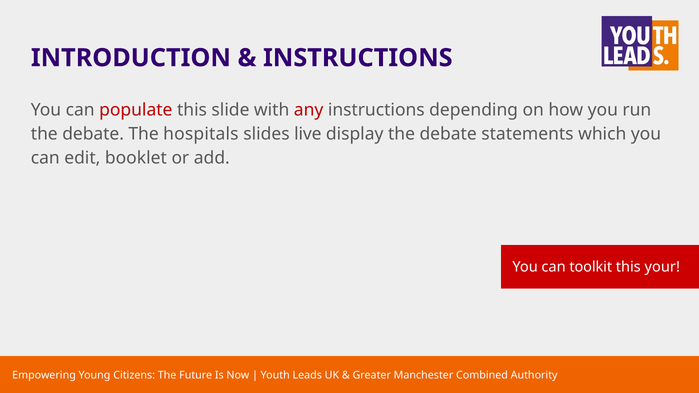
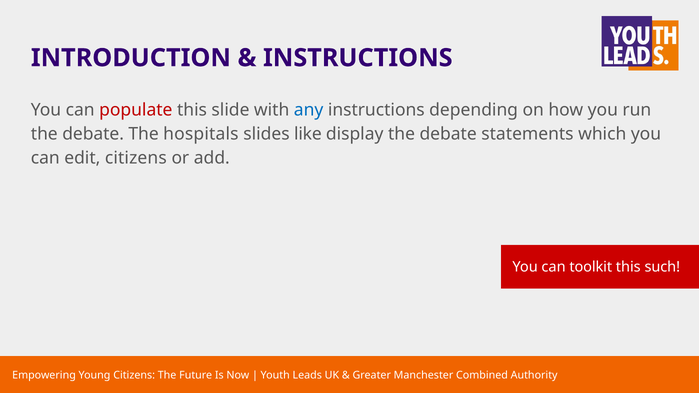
any colour: red -> blue (309, 110)
live: live -> like (308, 134)
edit booklet: booklet -> citizens (136, 158)
your: your -> such (662, 267)
